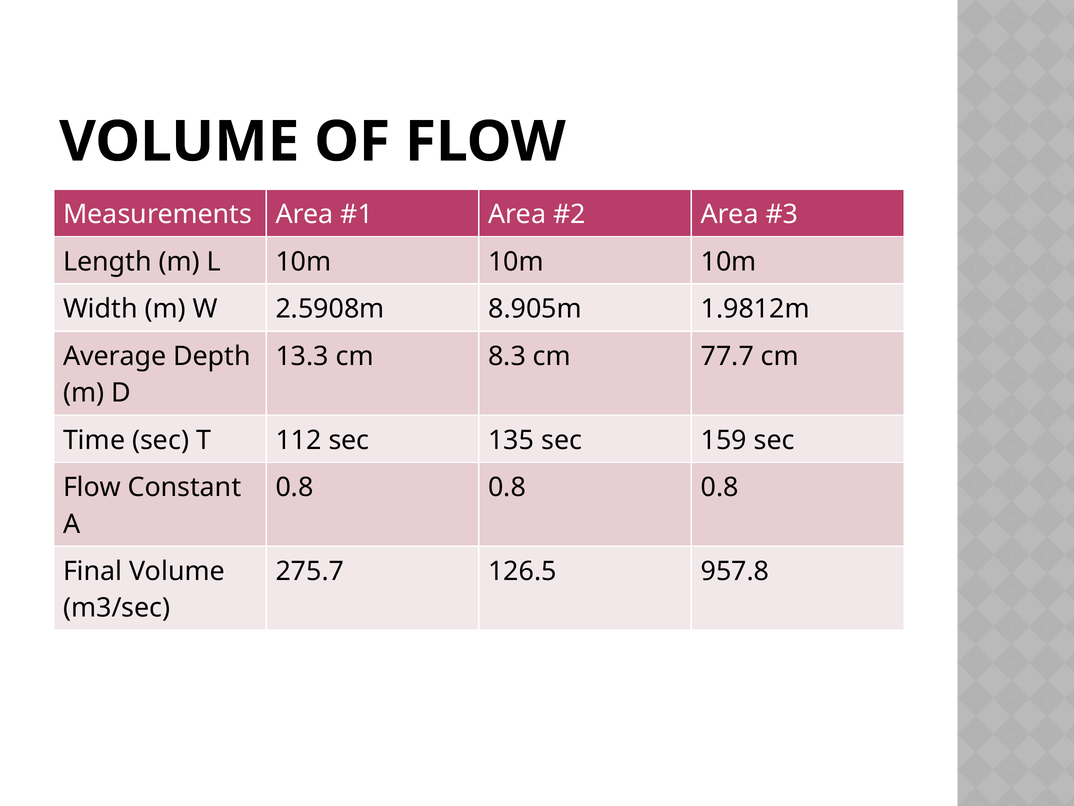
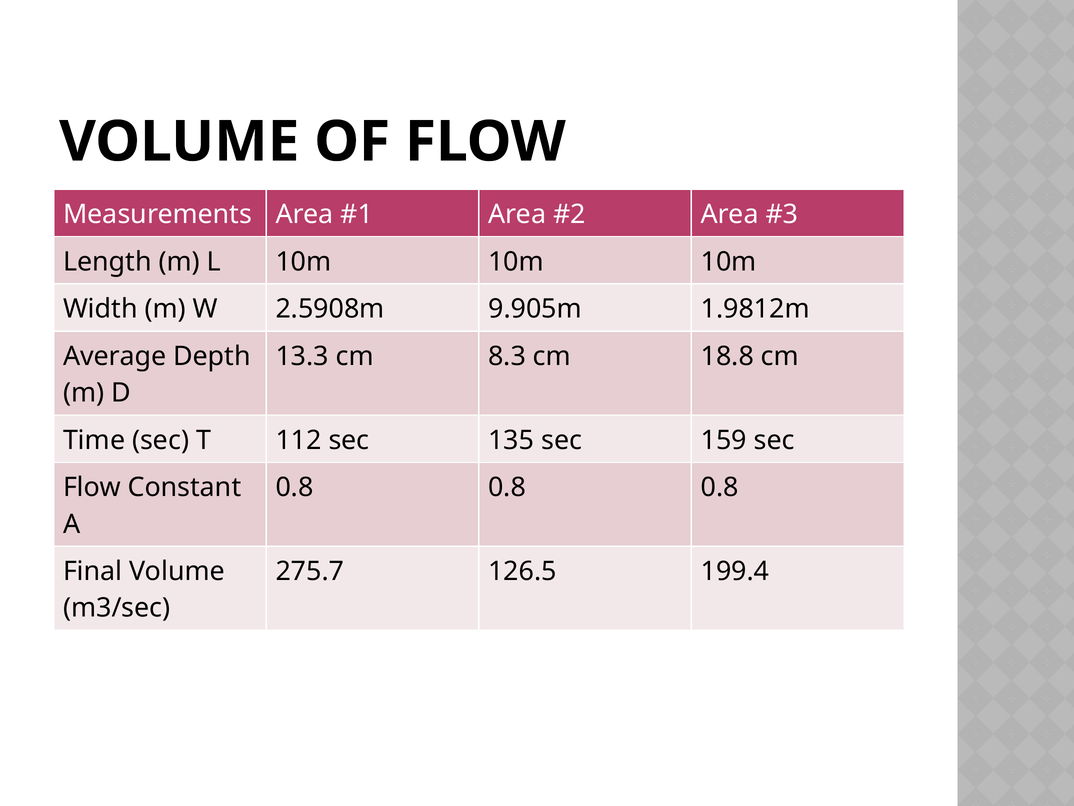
8.905m: 8.905m -> 9.905m (535, 309)
77.7: 77.7 -> 18.8 (727, 356)
957.8: 957.8 -> 199.4 (735, 571)
